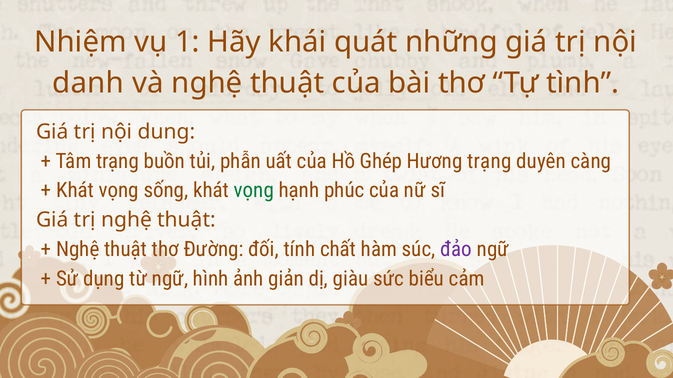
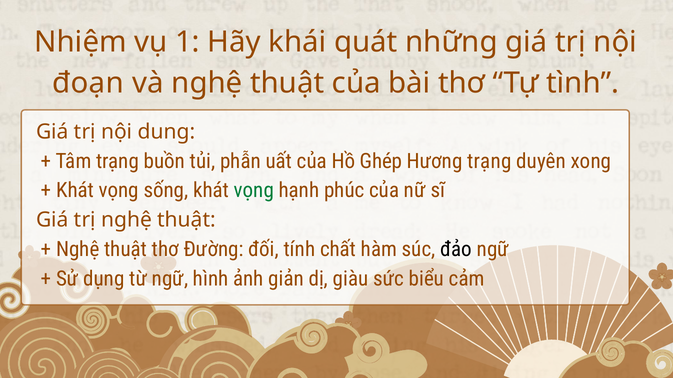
danh: danh -> đoạn (88, 83)
càng: càng -> xong (591, 161)
đảo colour: purple -> black (456, 250)
